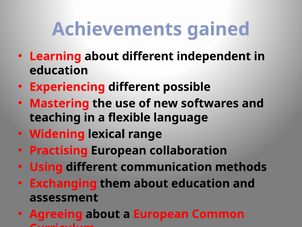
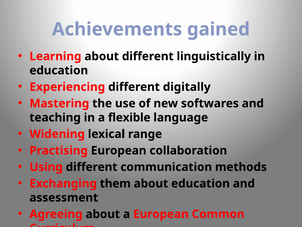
independent: independent -> linguistically (214, 56)
possible: possible -> digitally (187, 87)
